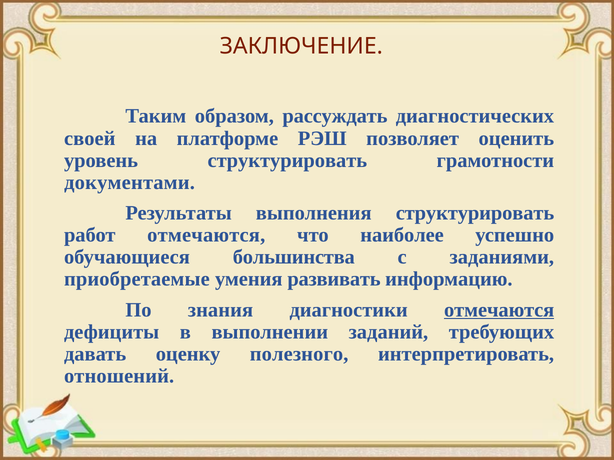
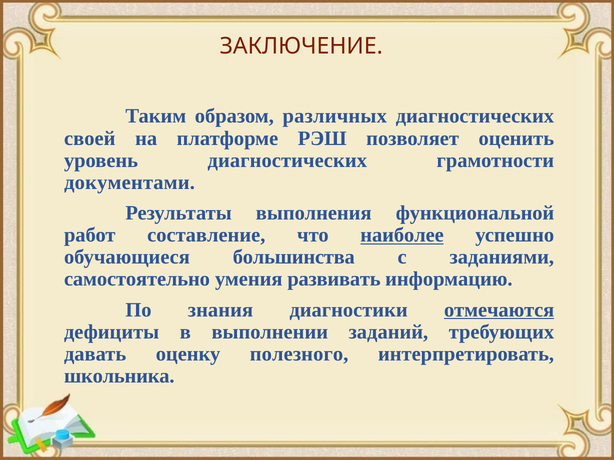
рассуждать: рассуждать -> различных (335, 116)
уровень структурировать: структурировать -> диагностических (287, 161)
выполнения структурировать: структурировать -> функциональной (475, 213)
работ отмечаются: отмечаются -> составление (206, 235)
наиболее underline: none -> present (402, 235)
приобретаемые: приобретаемые -> самостоятельно (137, 280)
отношений: отношений -> школьника (119, 376)
